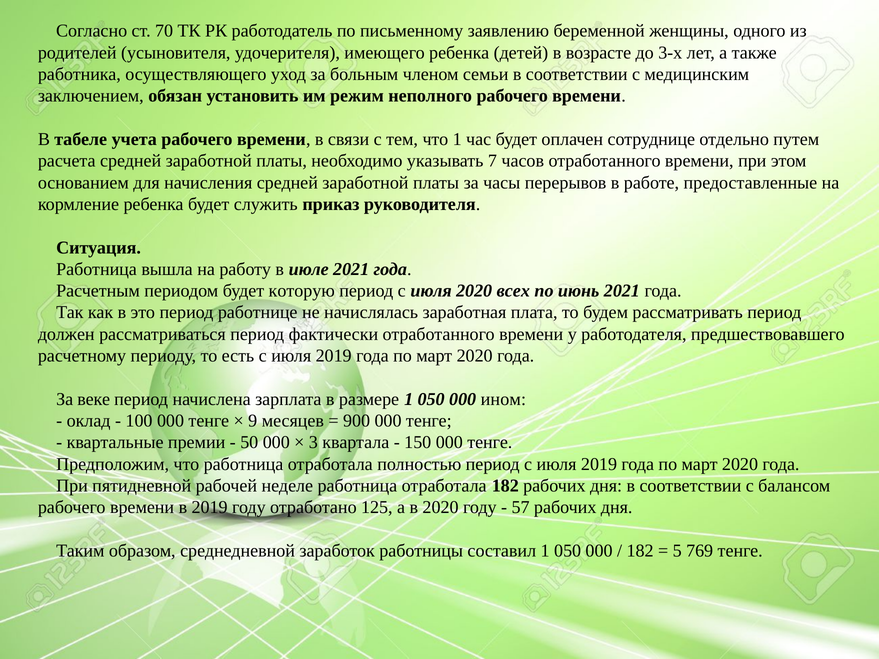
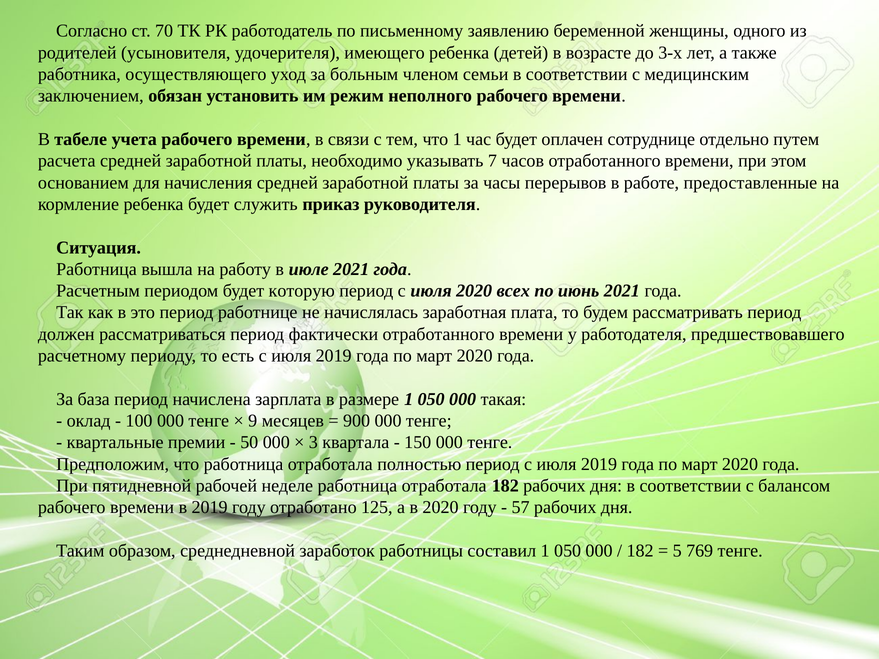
веке: веке -> база (94, 399)
ином: ином -> такая (503, 399)
